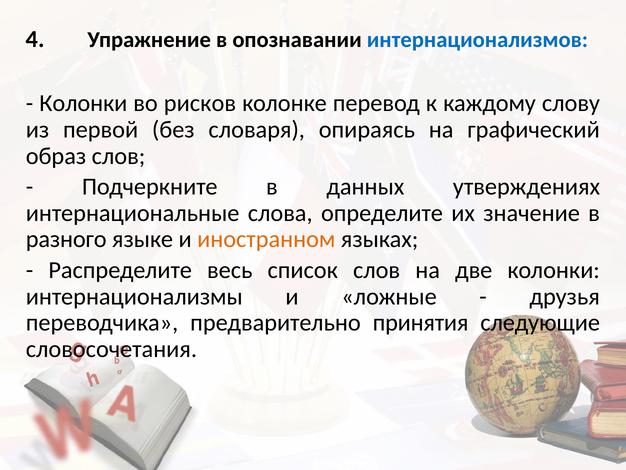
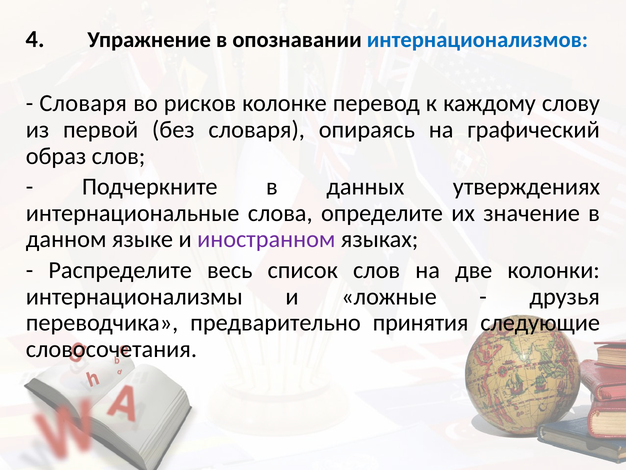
Колонки: Колонки -> Словаря (83, 103)
разного: разного -> данном (66, 239)
иностранном colour: orange -> purple (266, 239)
